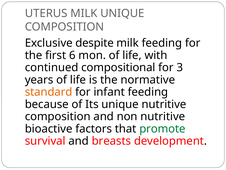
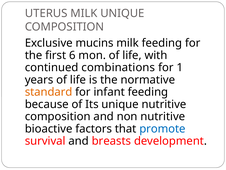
despite: despite -> mucins (95, 43)
compositional: compositional -> combinations (118, 67)
3: 3 -> 1 (180, 67)
promote colour: green -> blue (162, 128)
